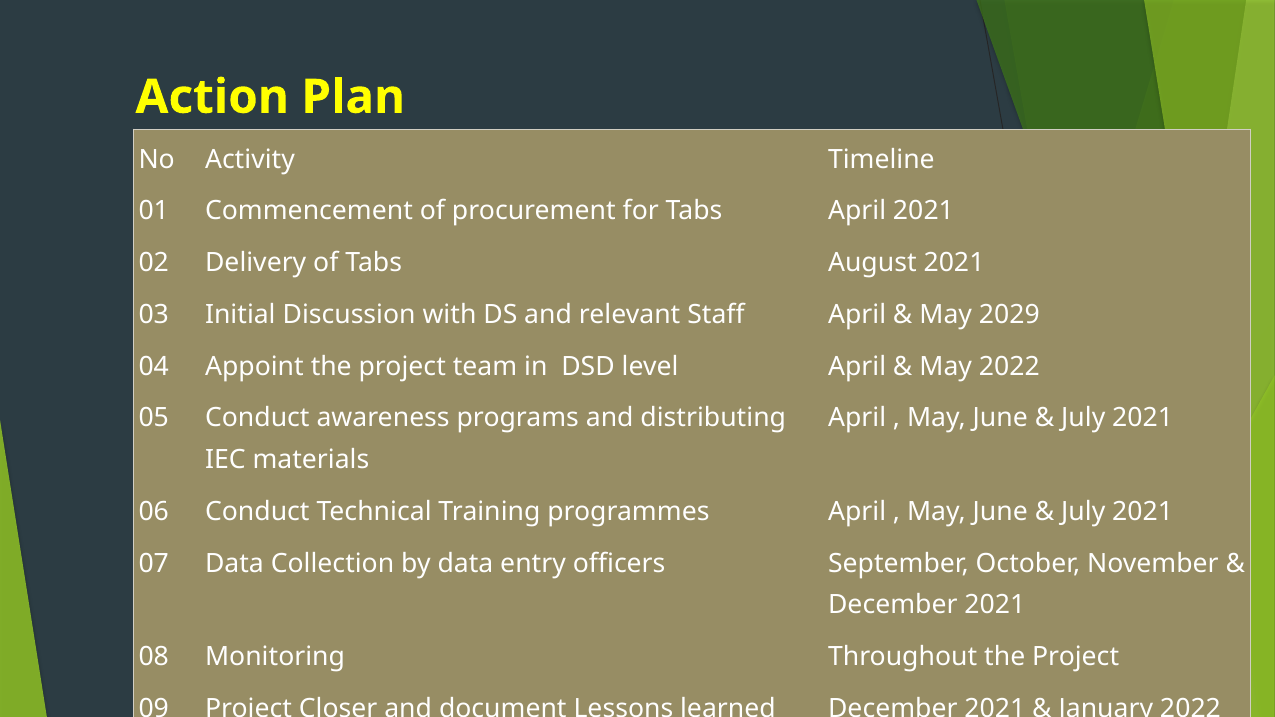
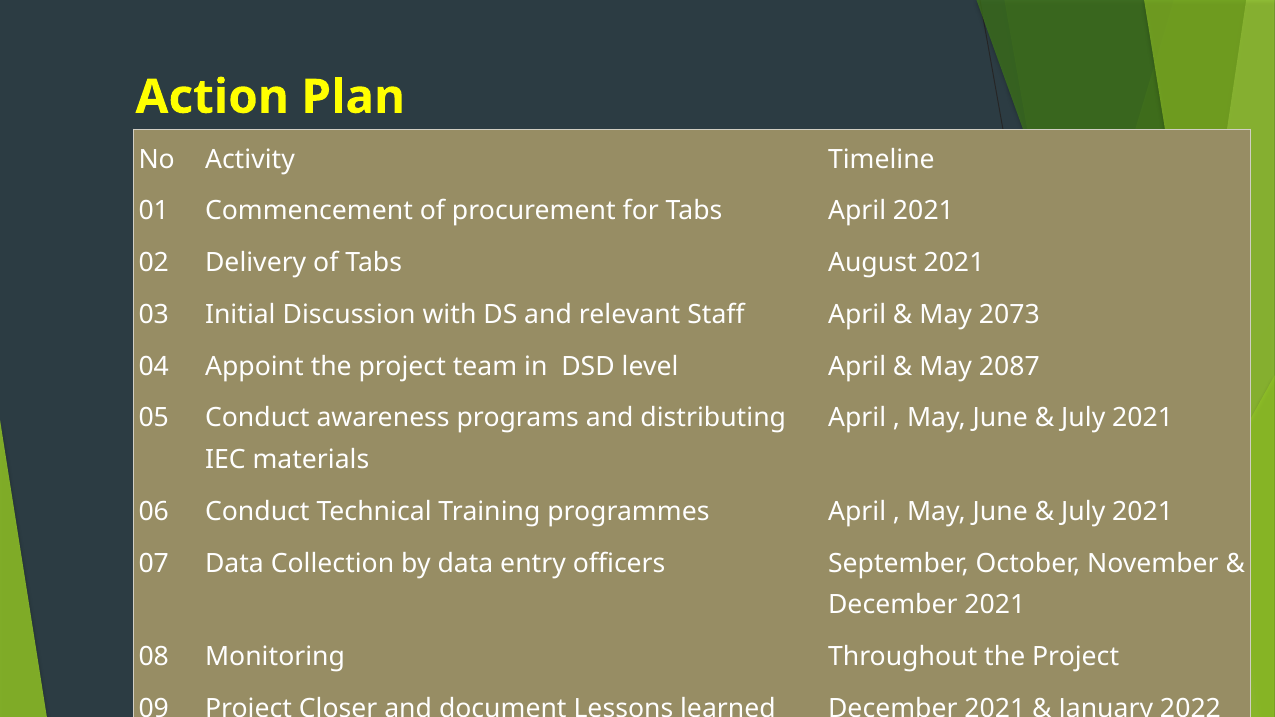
2029: 2029 -> 2073 (1009, 315)
May 2022: 2022 -> 2087 (1009, 366)
